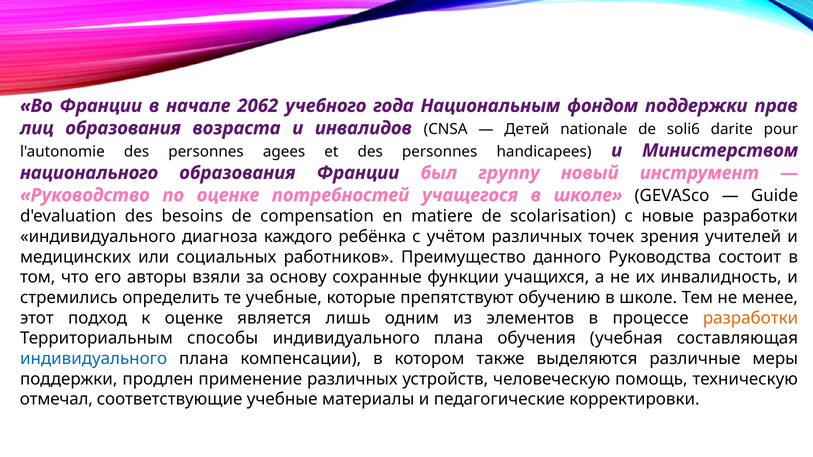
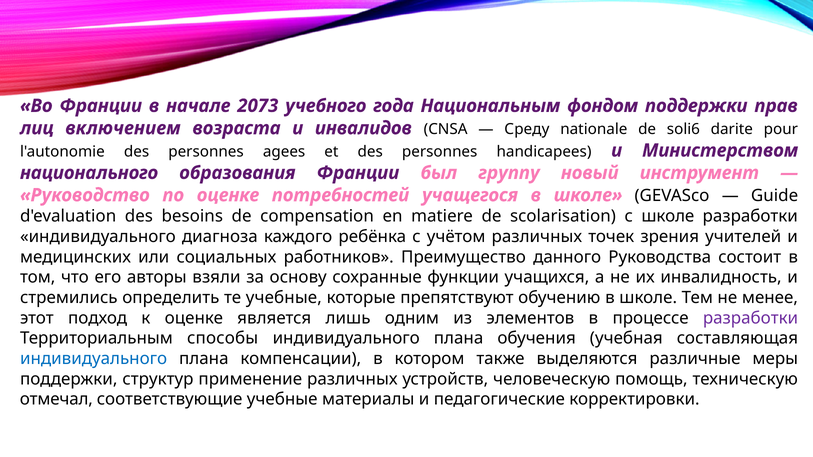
2062: 2062 -> 2073 (258, 106)
лиц образования: образования -> включением (123, 128)
Детей: Детей -> Среду (527, 129)
с новые: новые -> школе (668, 217)
разработки colour: orange -> purple (751, 318)
продлен: продлен -> структур (158, 379)
